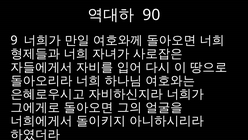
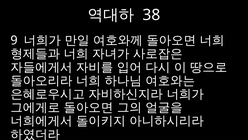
90: 90 -> 38 (151, 15)
